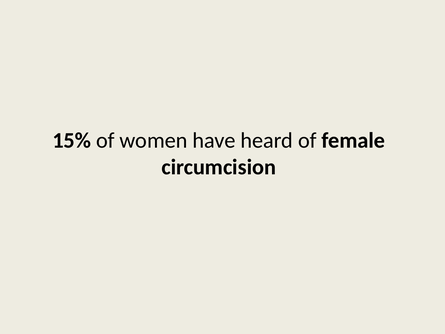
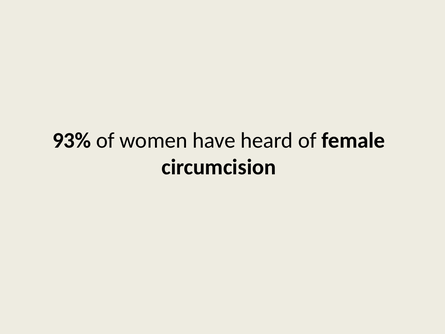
15%: 15% -> 93% (72, 140)
